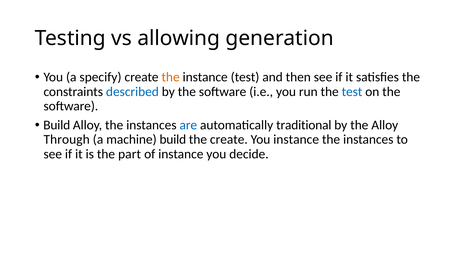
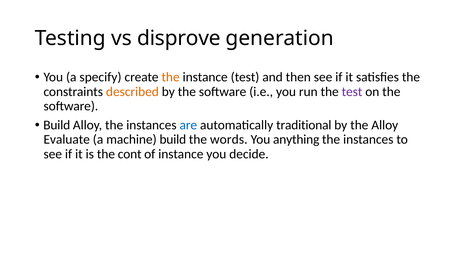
allowing: allowing -> disprove (179, 38)
described colour: blue -> orange (132, 92)
test colour: blue -> purple (352, 92)
Through: Through -> Evaluate (67, 140)
the create: create -> words (229, 140)
You instance: instance -> anything (296, 140)
part: part -> cont (130, 154)
